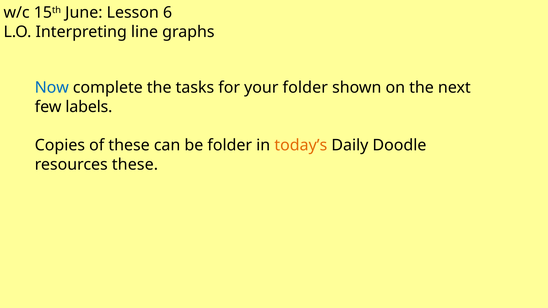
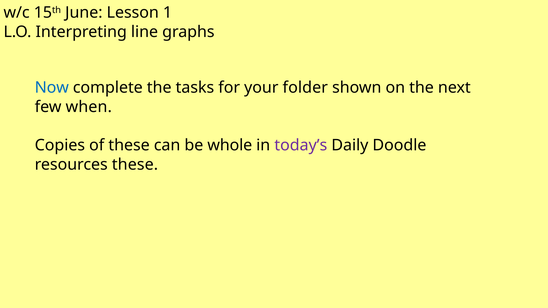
6: 6 -> 1 (168, 13)
labels: labels -> when (89, 107)
be folder: folder -> whole (230, 145)
today’s colour: orange -> purple (301, 145)
